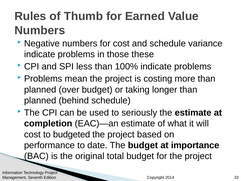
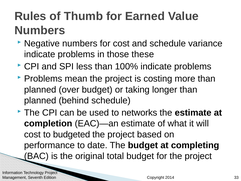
seriously: seriously -> networks (139, 113)
importance: importance -> completing (195, 145)
